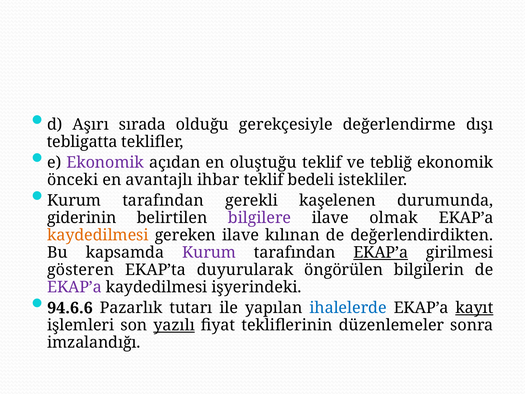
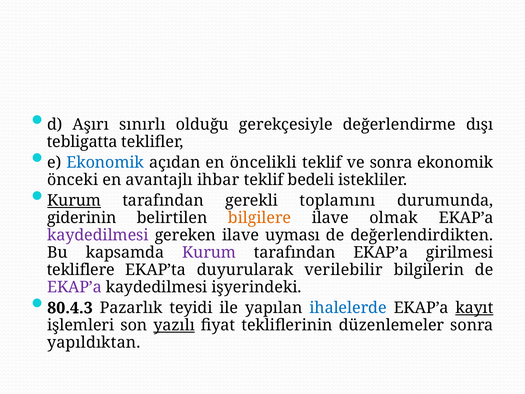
sırada: sırada -> sınırlı (142, 124)
Ekonomik colour: purple -> blue (105, 162)
oluştuğu: oluştuğu -> öncelikli (263, 162)
ve tebliğ: tebliğ -> sonra (391, 162)
Kurum underline: none -> present (74, 201)
kaşelenen: kaşelenen -> toplamını (337, 201)
bilgilere colour: purple -> orange (260, 218)
kaydedilmesi colour: orange -> purple (98, 235)
kılınan: kılınan -> uyması (293, 235)
EKAP’a underline: present -> none (381, 252)
gösteren: gösteren -> tekliflere (81, 270)
öngörülen: öngörülen -> verilebilir (344, 270)
94.6.6: 94.6.6 -> 80.4.3 (70, 308)
tutarı: tutarı -> teyidi (191, 308)
imzalandığı: imzalandığı -> yapıldıktan (94, 342)
